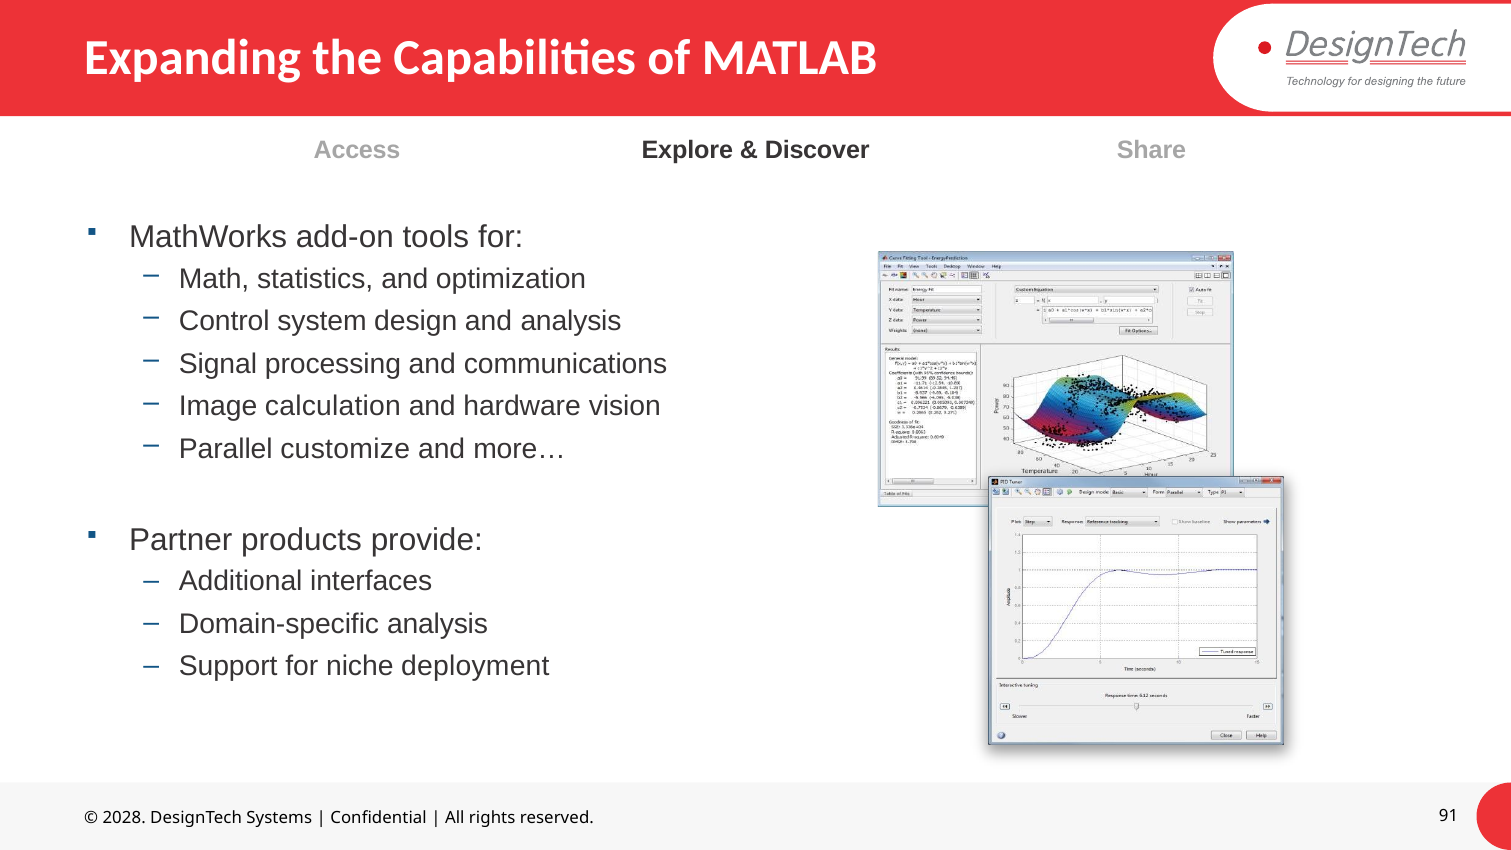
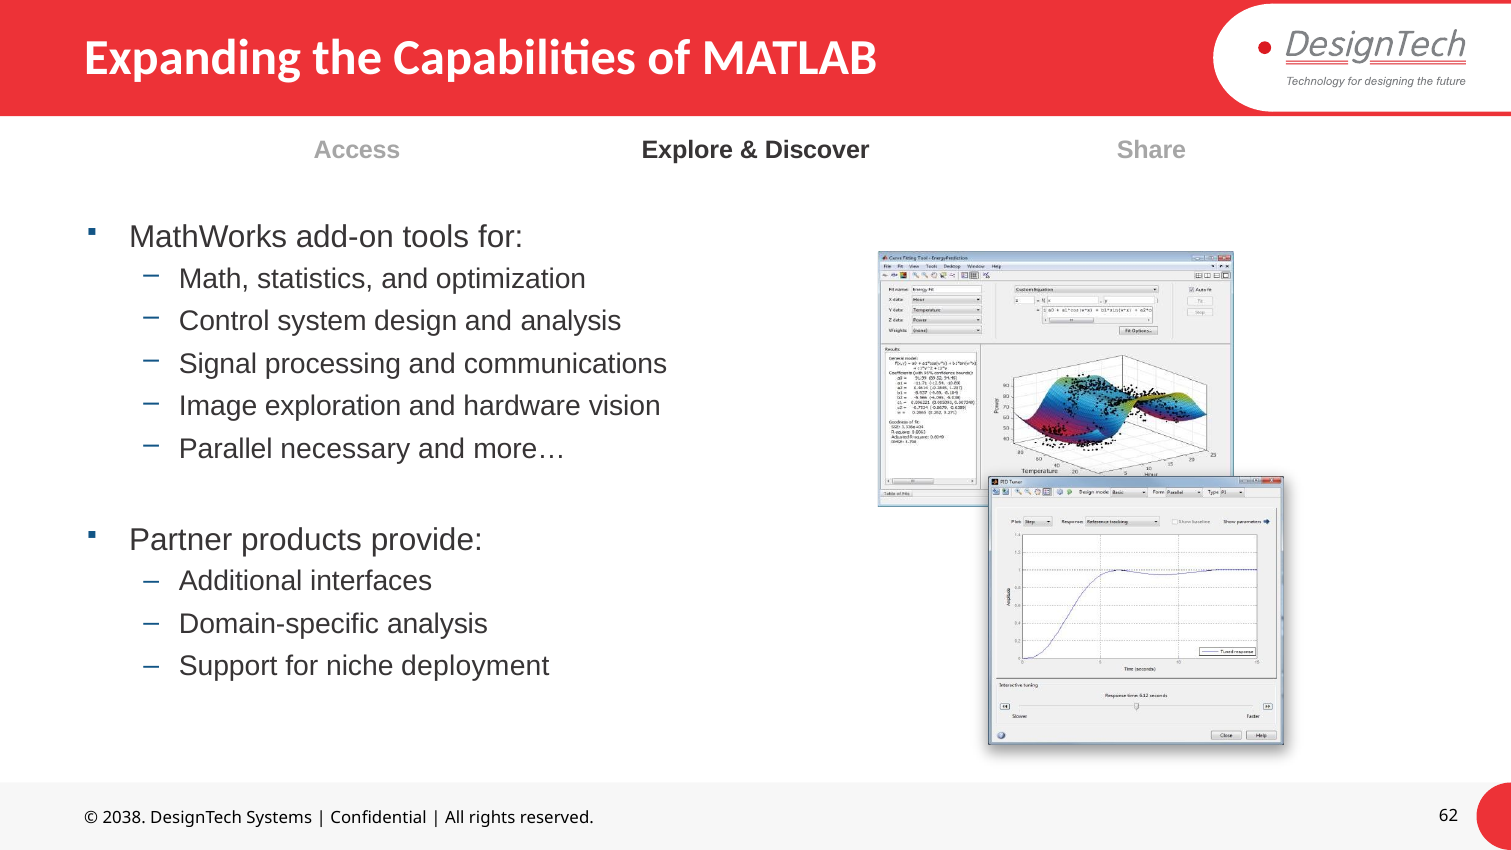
calculation: calculation -> exploration (333, 406)
customize: customize -> necessary (345, 449)
2028: 2028 -> 2038 (124, 817)
91: 91 -> 62 (1449, 816)
